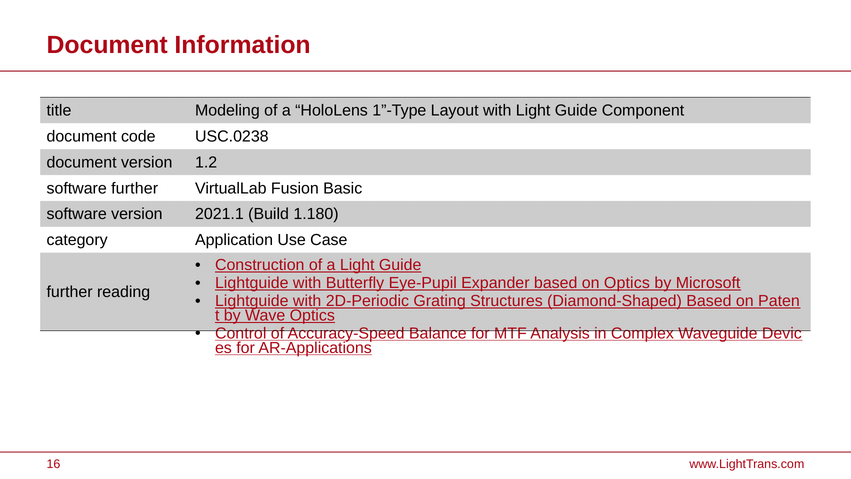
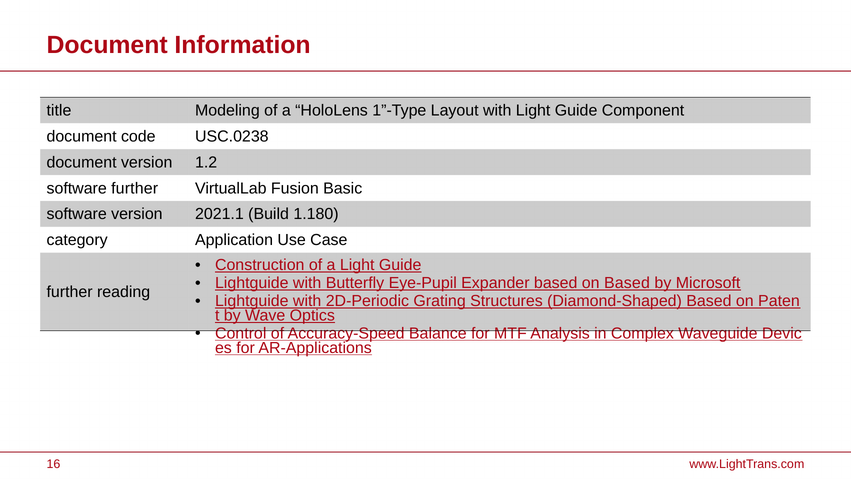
on Optics: Optics -> Based (627, 283)
